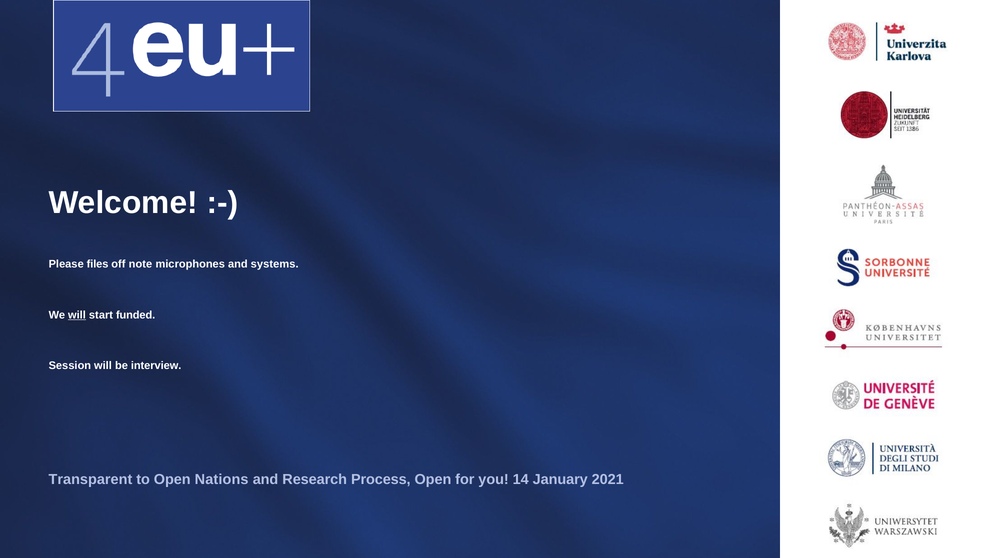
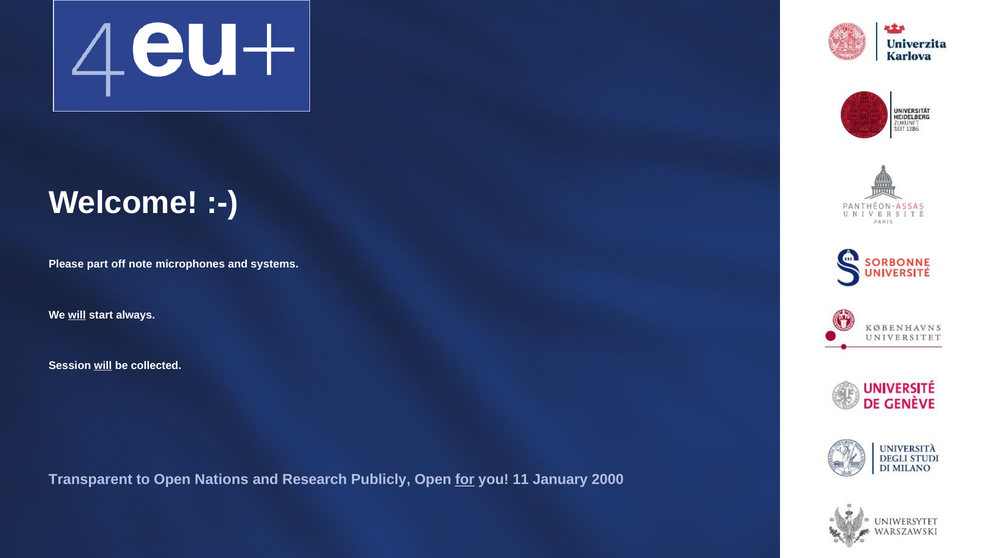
files: files -> part (97, 264)
funded: funded -> always (136, 315)
will underline: none -> present (103, 366)
interview: interview -> collected (156, 366)
Process: Process -> Publicly (381, 480)
for underline: none -> present (465, 480)
14: 14 -> 11 (521, 480)
2021: 2021 -> 2000 (608, 480)
